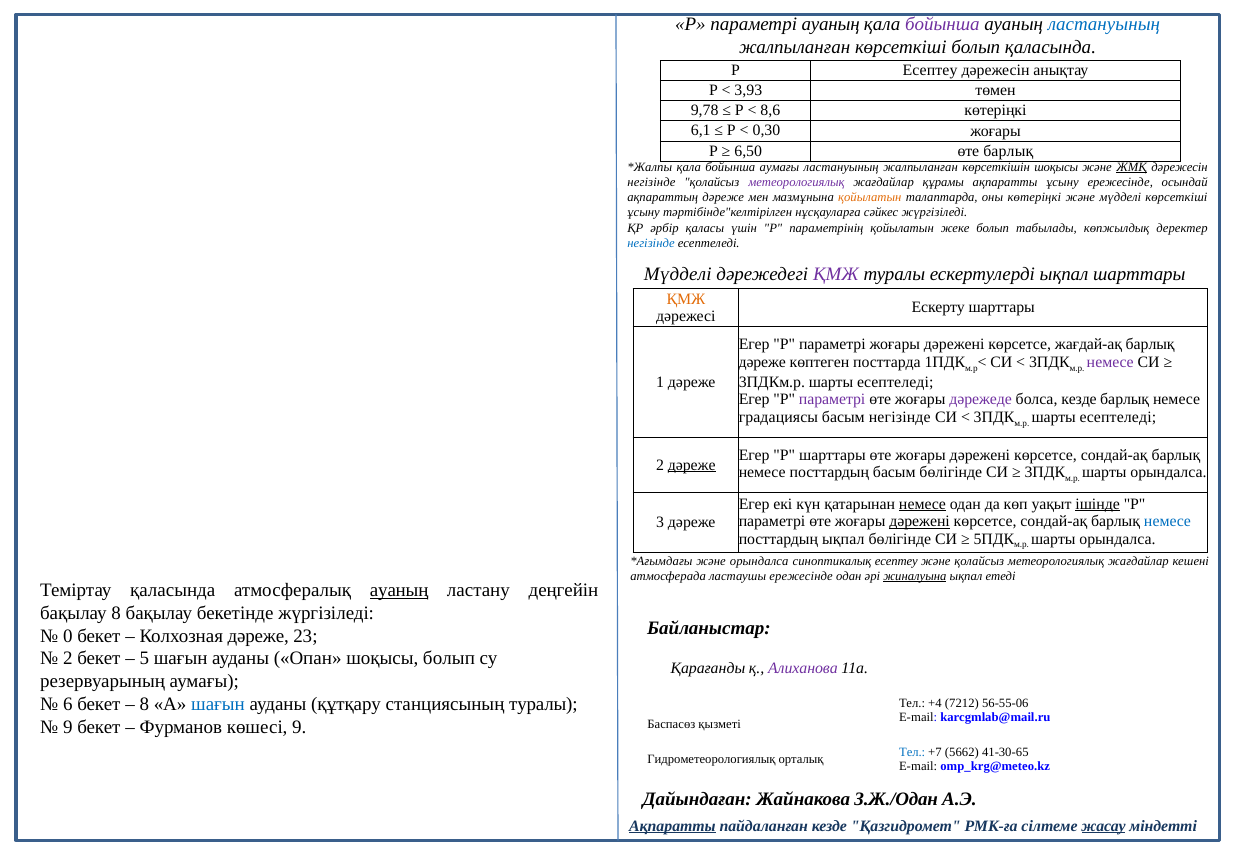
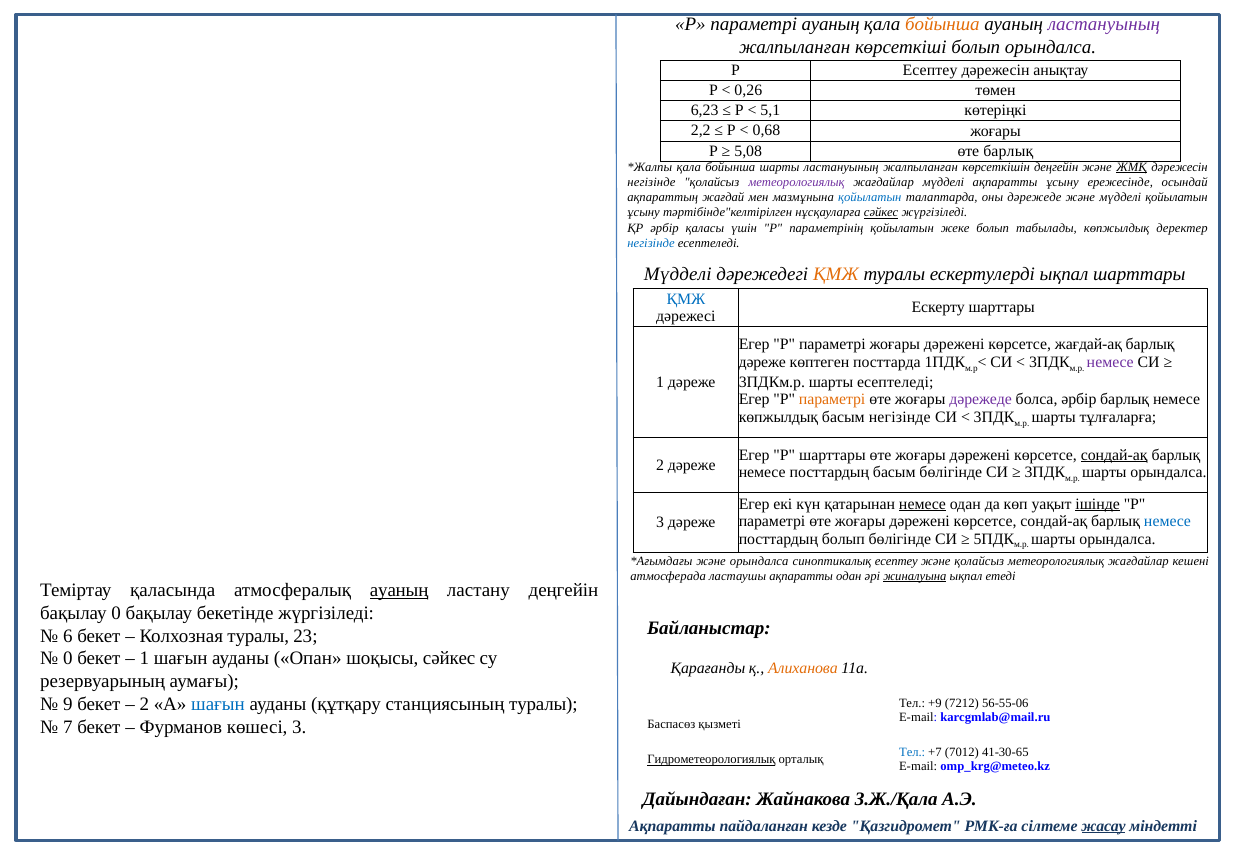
бойынша colour: purple -> orange (942, 24)
ластануының colour: blue -> purple (1104, 24)
болып қаласында: қаласында -> орындалса (1051, 47)
3,93: 3,93 -> 0,26 (748, 90)
9,78: 9,78 -> 6,23 (705, 110)
8,6: 8,6 -> 5,1 (770, 110)
6,1: 6,1 -> 2,2 (701, 131)
0,30: 0,30 -> 0,68 (766, 131)
6,50: 6,50 -> 5,08 (748, 151)
бойынша аумағы: аумағы -> шарты (780, 167)
көрсеткішін шоқысы: шоқысы -> деңгейін (1056, 167)
жағдайлар құрамы: құрамы -> мүдделі (943, 183)
ақпараттың дәреже: дәреже -> жағдай (723, 198)
қойылатын colour: orange -> blue (870, 198)
оны көтеріңкі: көтеріңкі -> дәрежеде (1034, 198)
мүдделі көрсеткіші: көрсеткіші -> қойылатын (1176, 198)
сәйкес underline: none -> present (881, 213)
ҚМЖ colour: purple -> orange (836, 275)
ҚМЖ colour: orange -> blue (686, 299)
параметрі colour: purple -> orange (832, 400)
болса кезде: кезде -> әрбір (1079, 400)
градациясы: градациясы -> көпжылдық (778, 417)
есептеледі: есептеледі -> тұлғаларға (1118, 417)
сондай-ақ underline: none -> present (1114, 455)
дәреже underline: present -> none (692, 465)
дәрежені underline: present -> none (920, 522)
посттардың ықпал: ықпал -> болып (843, 539)
ластаушы ережесінде: ережесінде -> ақпаратты (801, 577)
бақылау 8: 8 -> 0 (116, 614)
0: 0 -> 6 (68, 636)
Колхозная дәреже: дәреже -> туралы (258, 636)
2: 2 -> 0 (68, 659)
5: 5 -> 1 (144, 659)
шоқысы болып: болып -> сәйкес (449, 659)
Алиханова colour: purple -> orange (803, 669)
6: 6 -> 9 (68, 705)
8: 8 -> 2 (144, 705)
+4: +4 -> +9 (935, 704)
9: 9 -> 7 (68, 728)
көшесі 9: 9 -> 3 (299, 728)
5662: 5662 -> 7012 (962, 753)
Гидрометеорологиялық underline: none -> present (711, 760)
З.Ж./Одан: З.Ж./Одан -> З.Ж./Қала (896, 800)
Ақпаратты underline: present -> none (672, 827)
